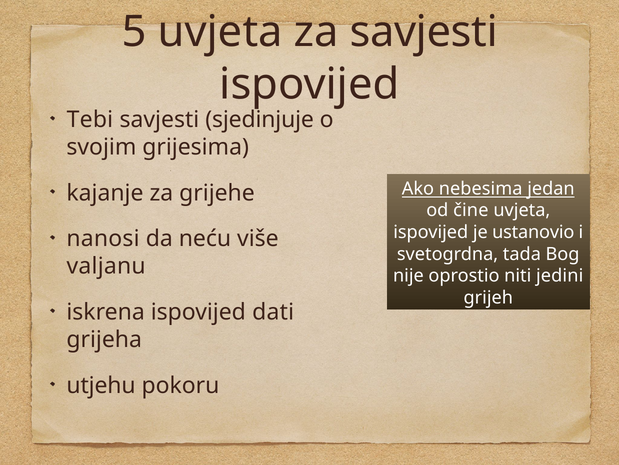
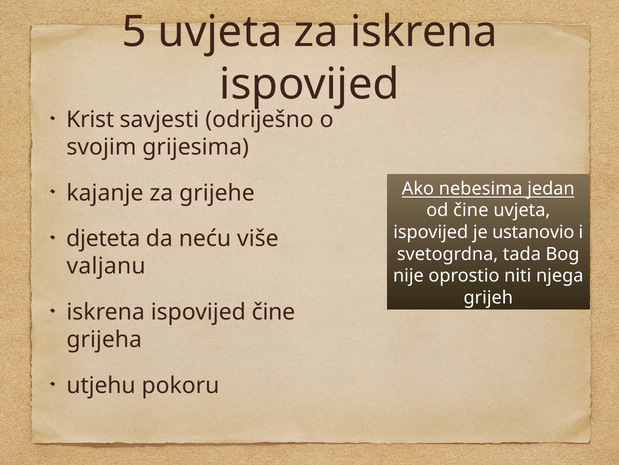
za savjesti: savjesti -> iskrena (424, 32)
Tebi: Tebi -> Krist (90, 119)
sjedinjuje: sjedinjuje -> odriješno (260, 119)
nanosi: nanosi -> djeteta (103, 238)
jedini: jedini -> njega (560, 275)
ispovijed dati: dati -> čine (273, 312)
